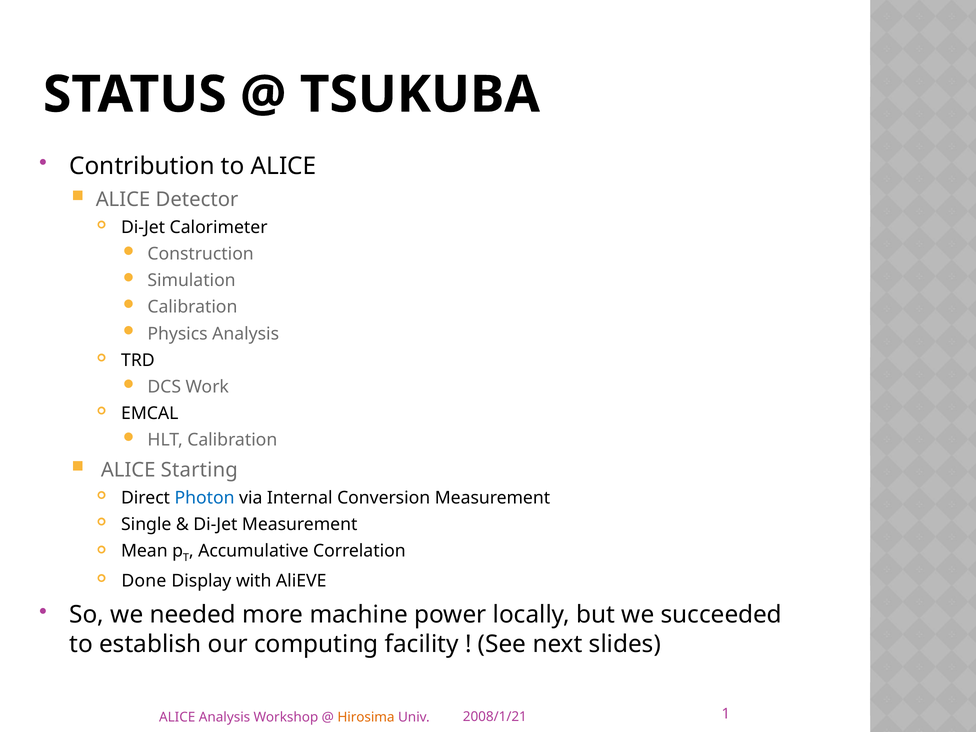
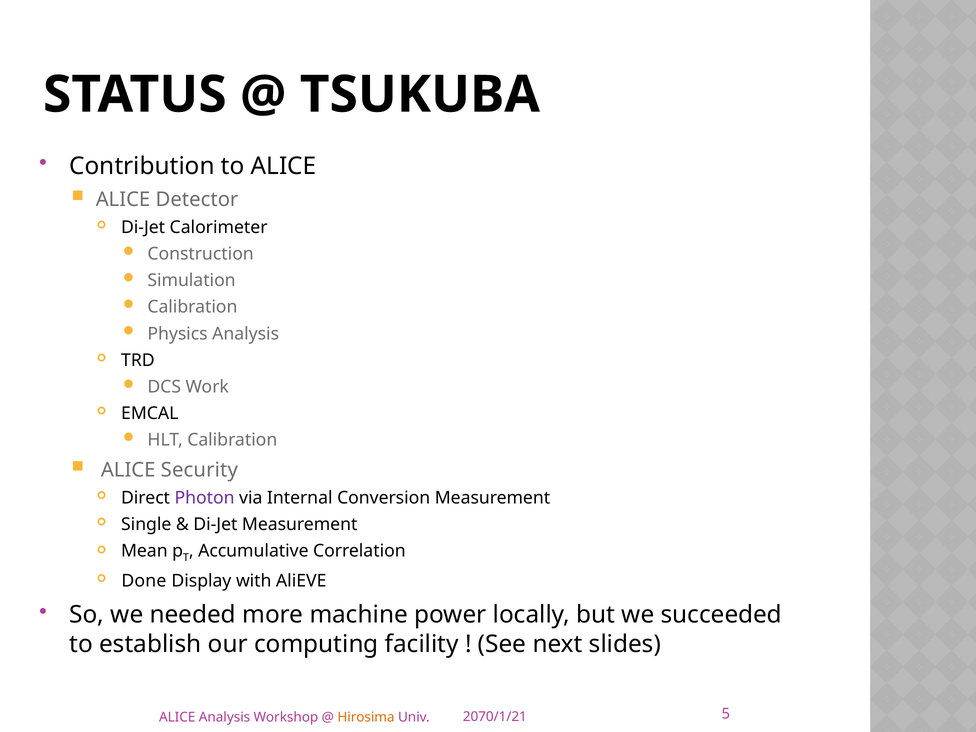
Starting: Starting -> Security (199, 470)
Photon colour: blue -> purple (205, 498)
2008/1/21: 2008/1/21 -> 2070/1/21 (495, 717)
1: 1 -> 5 (726, 714)
